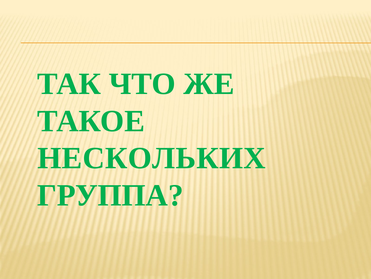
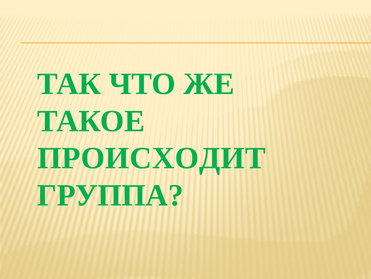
НЕСКОЛЬКИХ: НЕСКОЛЬКИХ -> ПРОИСХОДИТ (152, 158)
